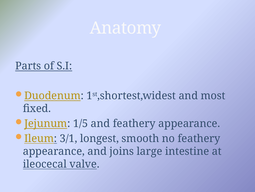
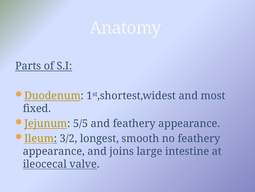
1/5: 1/5 -> 5/5 (81, 123)
3/1: 3/1 -> 3/2 (68, 138)
